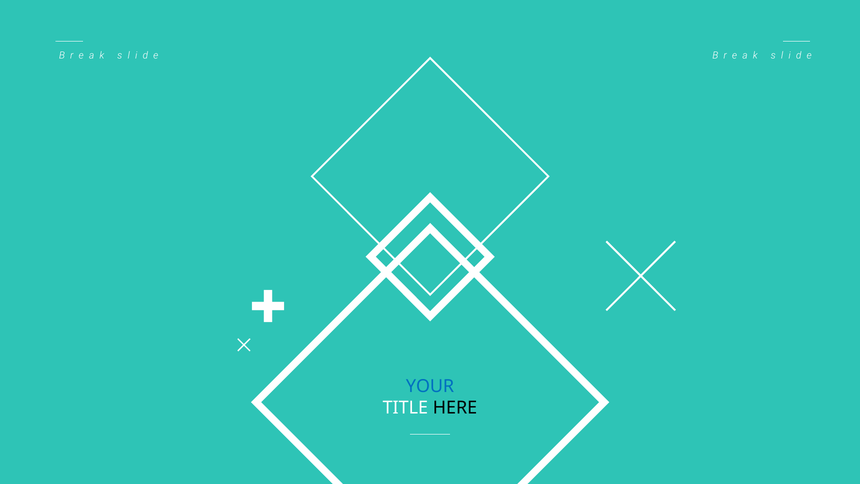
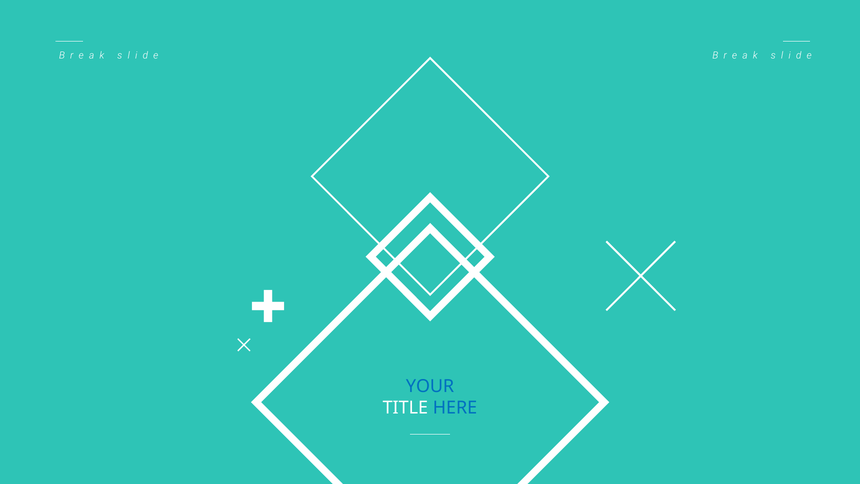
HERE colour: black -> blue (455, 407)
